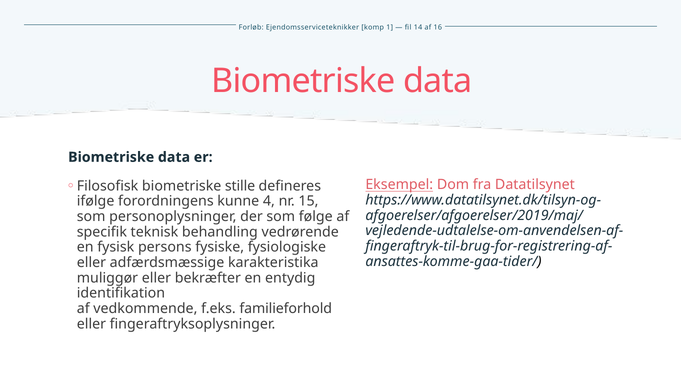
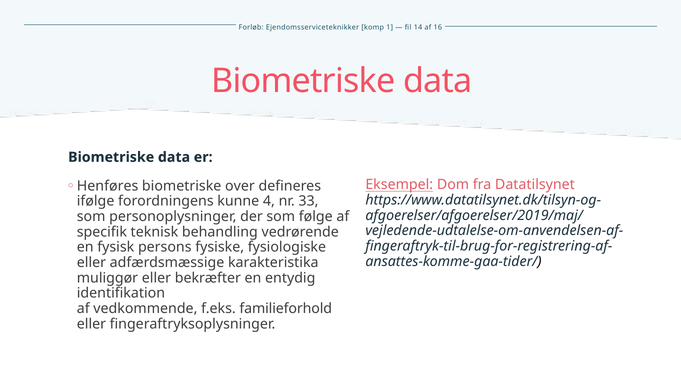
Filosofisk: Filosofisk -> Henføres (108, 186)
stille: stille -> over (240, 186)
15: 15 -> 33 (309, 201)
